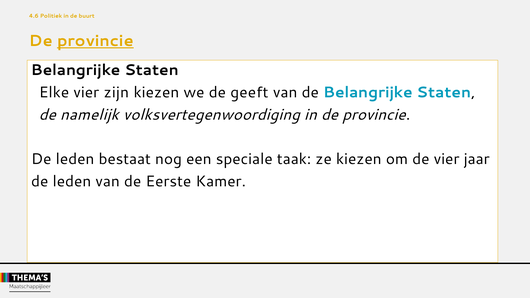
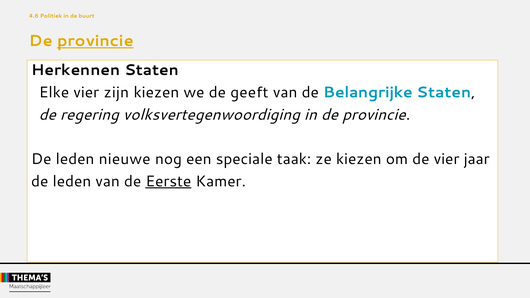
Belangrijke: Belangrijke -> Herkennen (76, 70)
namelijk: namelijk -> regering (90, 115)
bestaat: bestaat -> nieuwe (125, 159)
Eerste underline: none -> present (168, 181)
